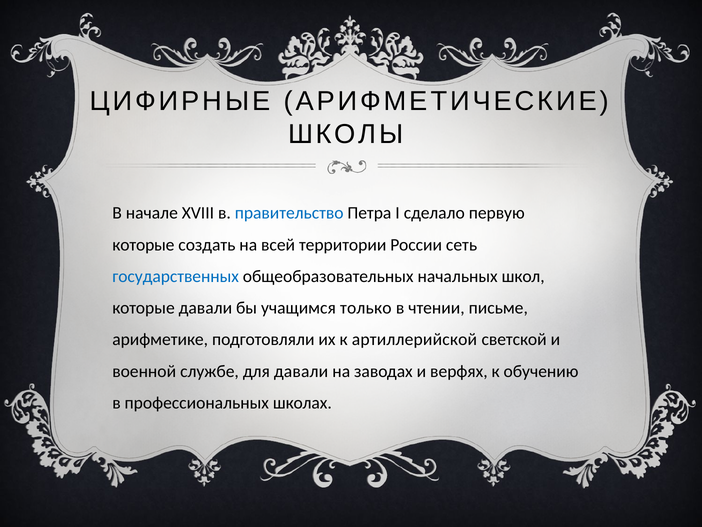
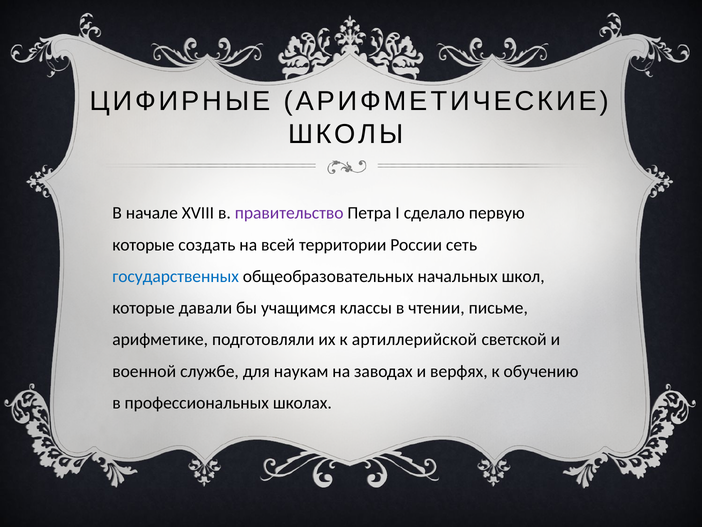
правительство colour: blue -> purple (289, 213)
только: только -> классы (366, 308)
для давали: давали -> наукам (301, 371)
